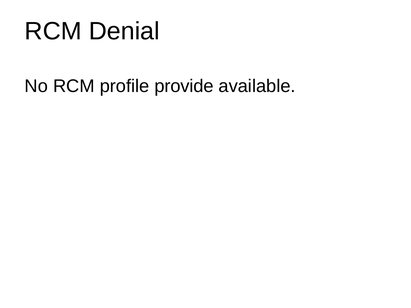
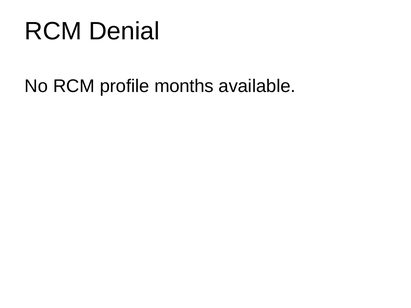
provide: provide -> months (184, 86)
